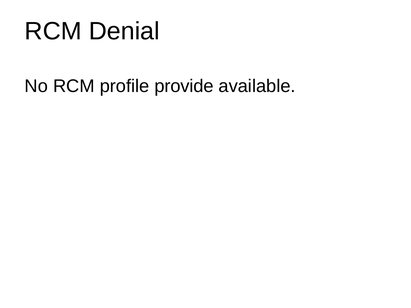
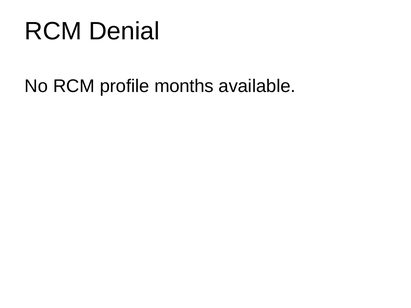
provide: provide -> months (184, 86)
